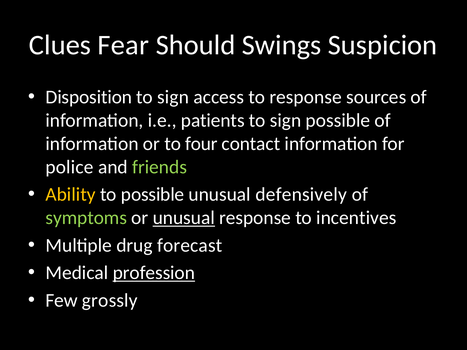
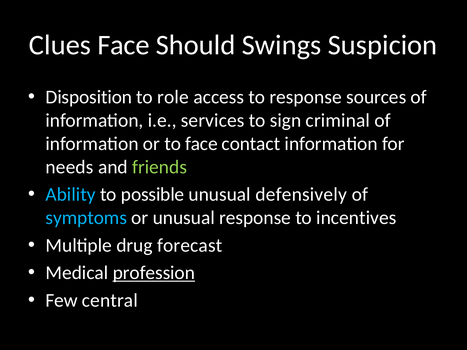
Clues Fear: Fear -> Face (124, 45)
sign: sign -> role (173, 97)
patients: patients -> services (213, 120)
sign possible: possible -> criminal (338, 120)
to four: four -> face (201, 144)
police: police -> needs (69, 167)
Ability colour: yellow -> light blue (71, 195)
symptoms colour: light green -> light blue (86, 218)
unusual underline: present -> none (184, 218)
grossly: grossly -> central (110, 301)
